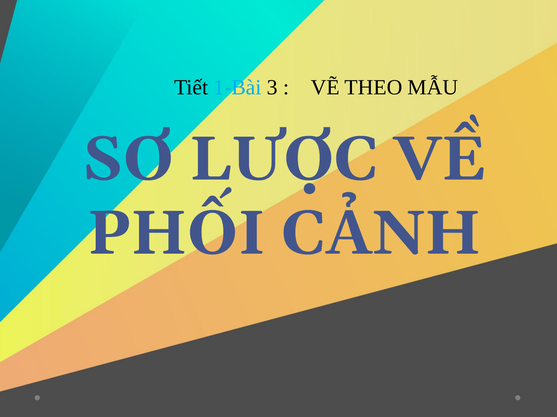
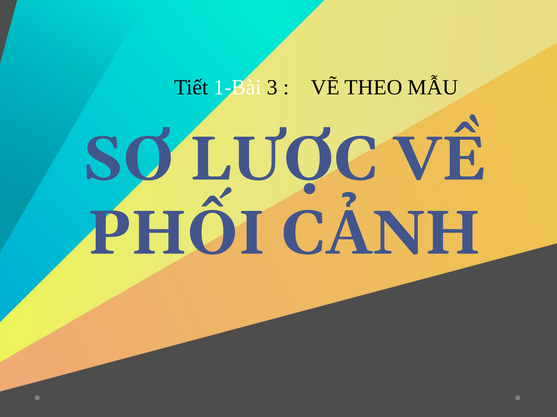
1-Bài colour: light blue -> white (238, 88)
